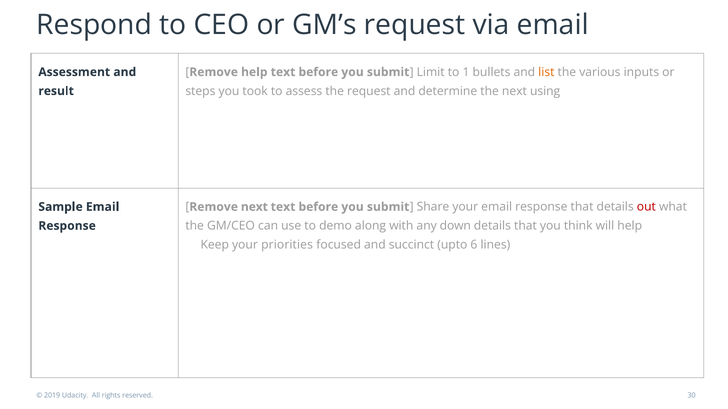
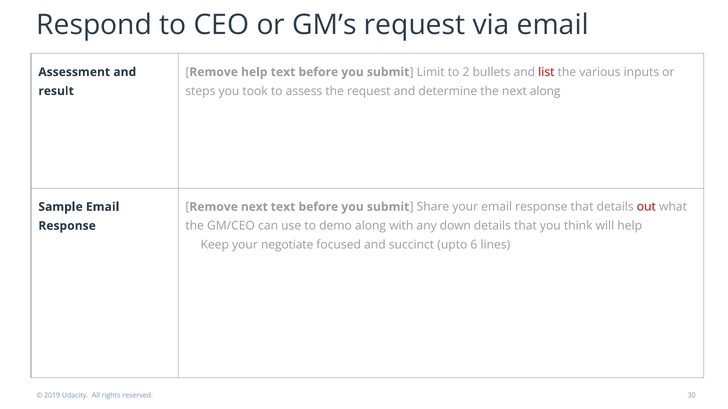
1: 1 -> 2 (466, 72)
list colour: orange -> red (546, 72)
next using: using -> along (545, 91)
priorities: priorities -> negotiate (287, 245)
